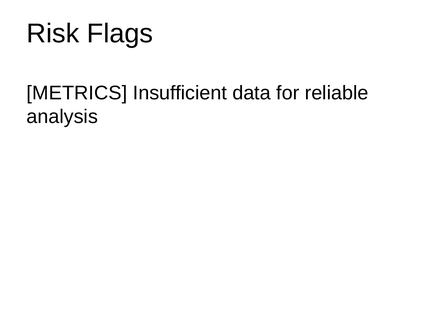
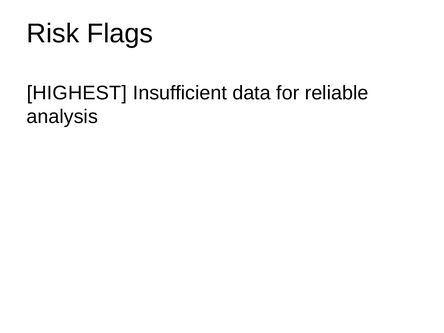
METRICS: METRICS -> HIGHEST (77, 93)
